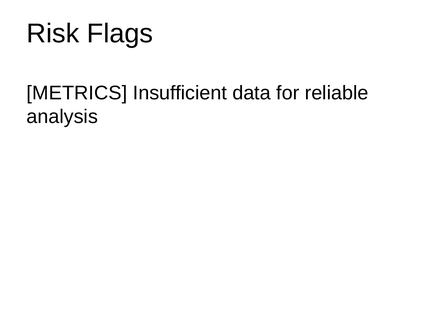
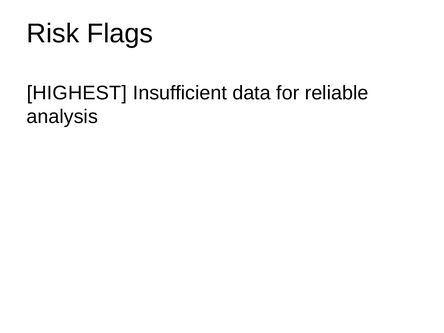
METRICS: METRICS -> HIGHEST (77, 93)
